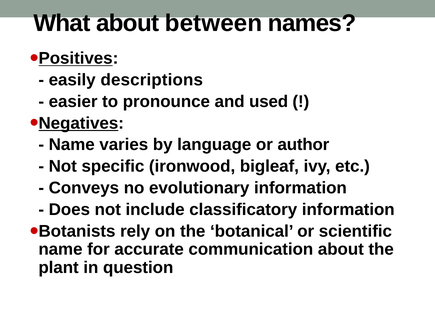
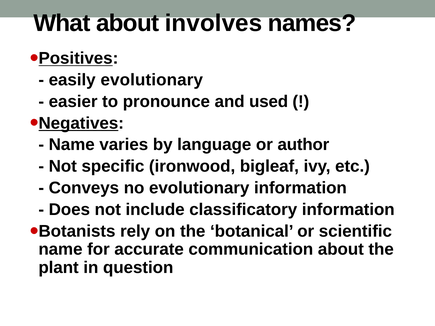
between: between -> involves (214, 23)
easily descriptions: descriptions -> evolutionary (152, 80)
